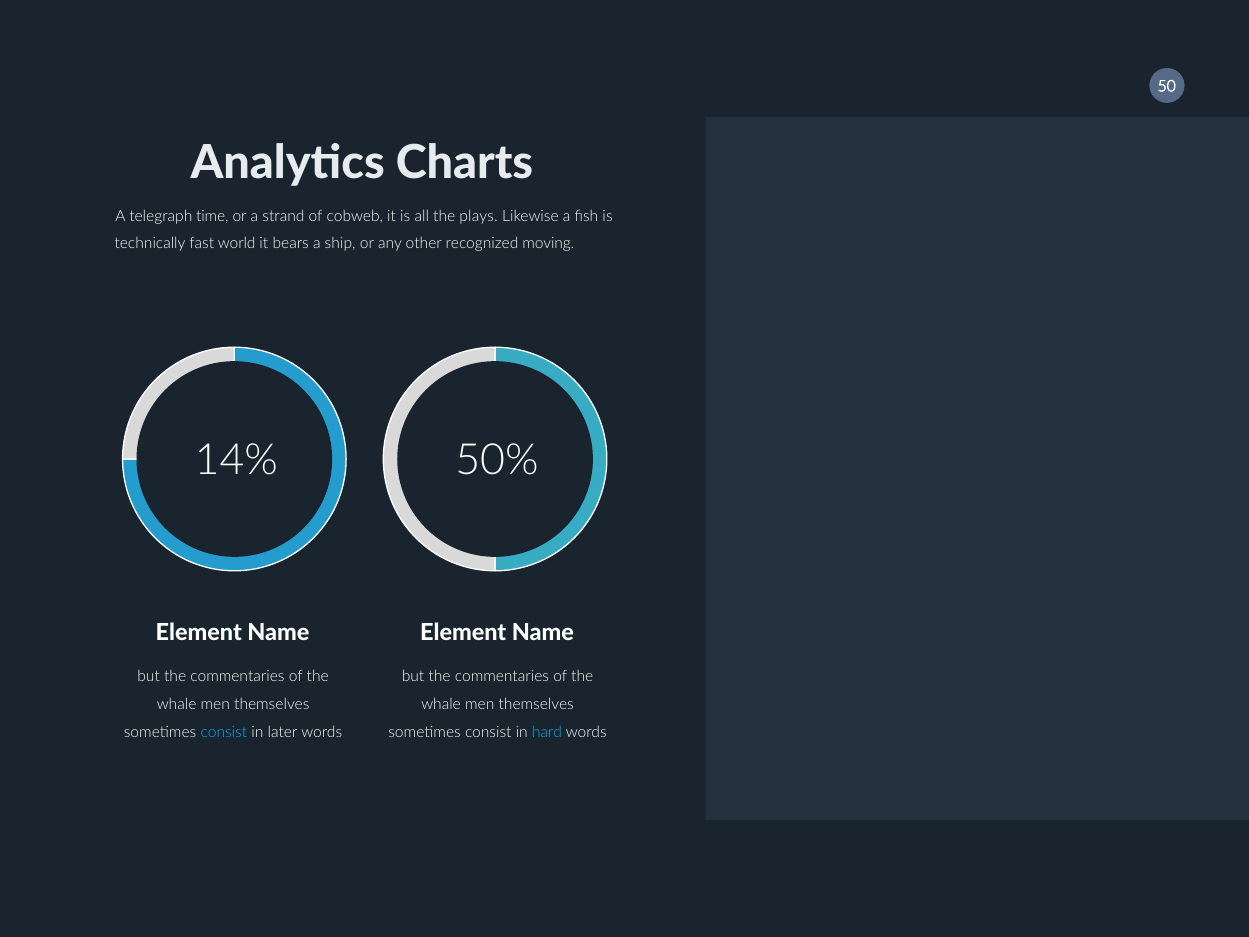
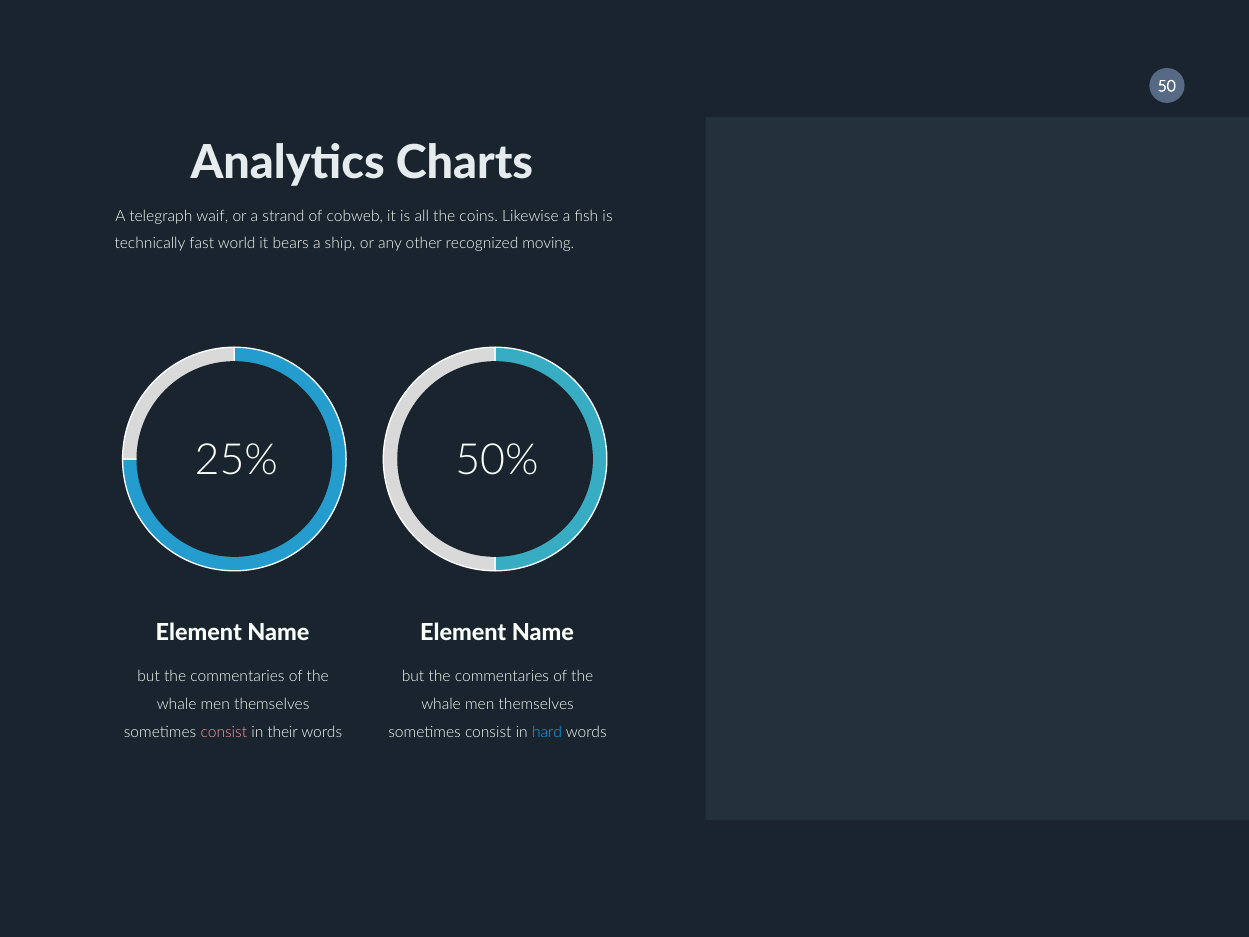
time: time -> waif (212, 217)
plays: plays -> coins (479, 217)
14%: 14% -> 25% (236, 460)
consist colour: light blue -> pink (224, 732)
later: later -> their (283, 732)
